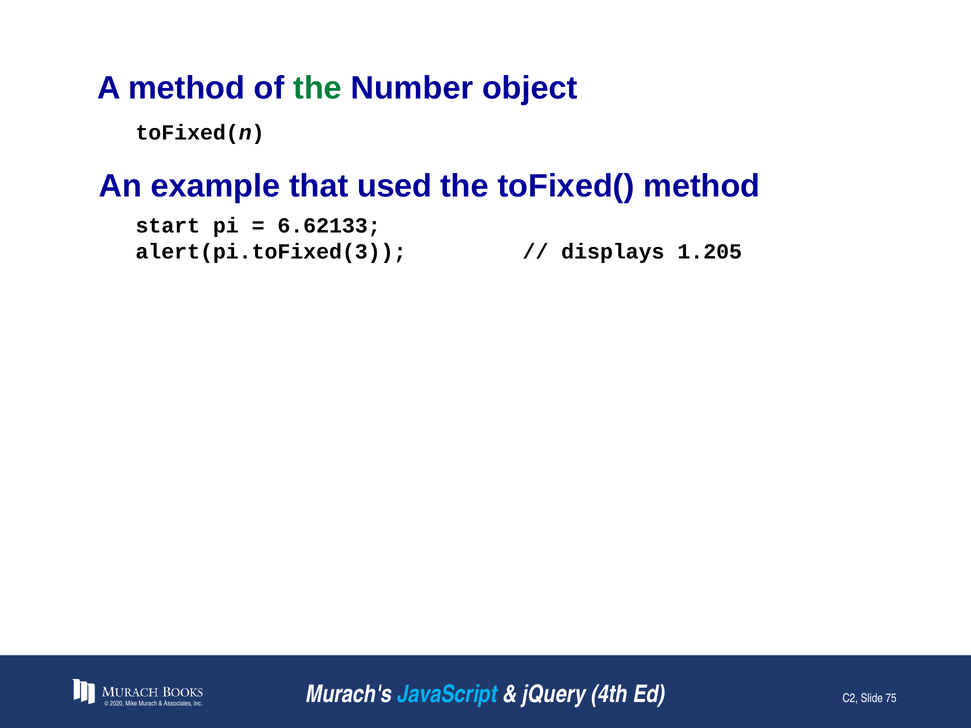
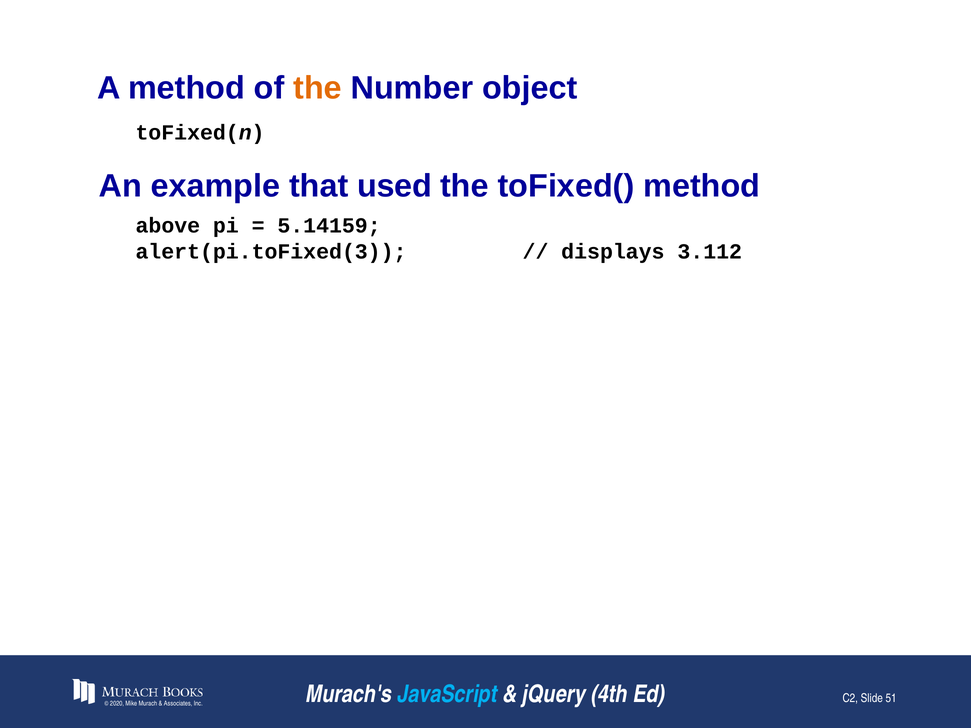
the colour: green -> orange (318, 88)
start: start -> above (168, 226)
6.62133: 6.62133 -> 5.14159 (329, 226)
1.205: 1.205 -> 3.112 (710, 252)
75: 75 -> 51 (891, 699)
